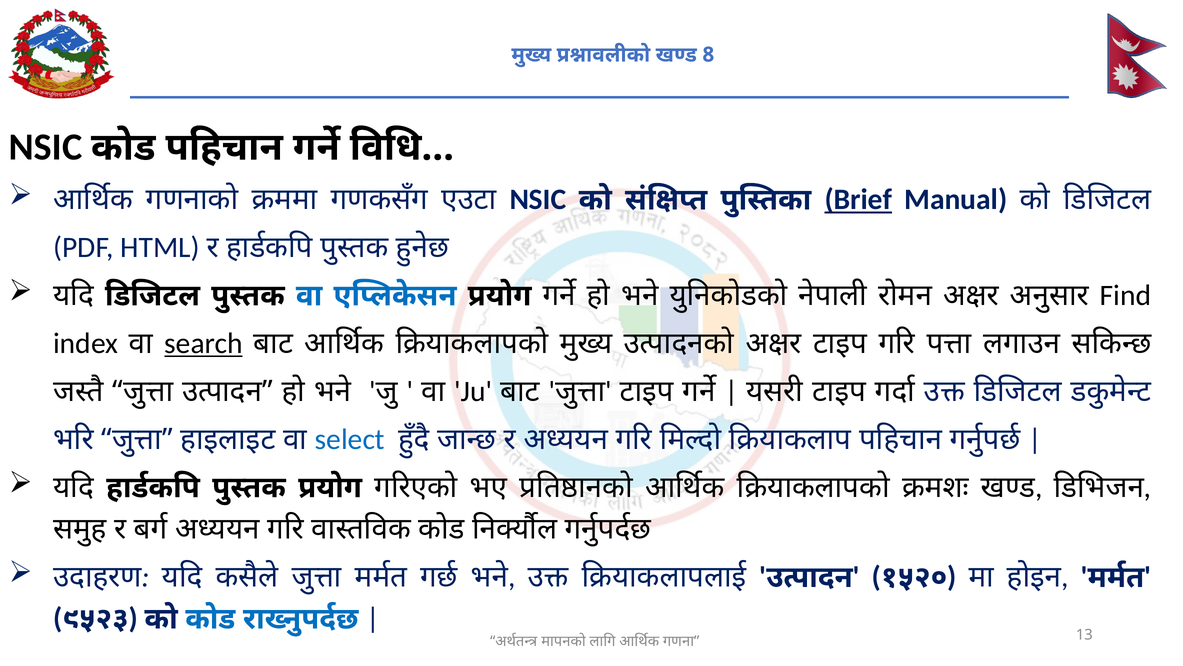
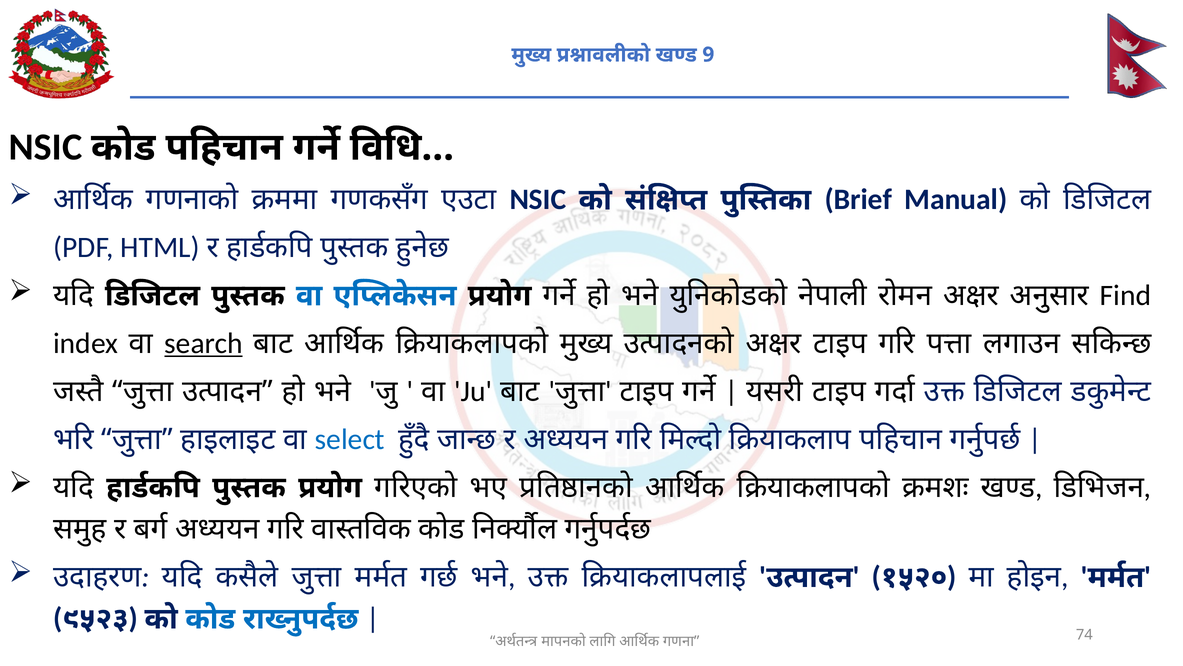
8: 8 -> 9 (708, 55)
Brief underline: present -> none (858, 199)
13: 13 -> 74 (1084, 634)
